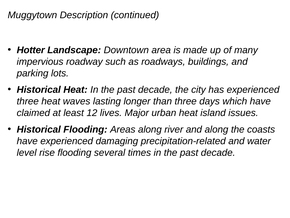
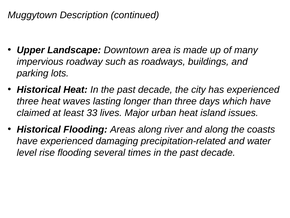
Hotter: Hotter -> Upper (31, 50)
12: 12 -> 33 (92, 113)
